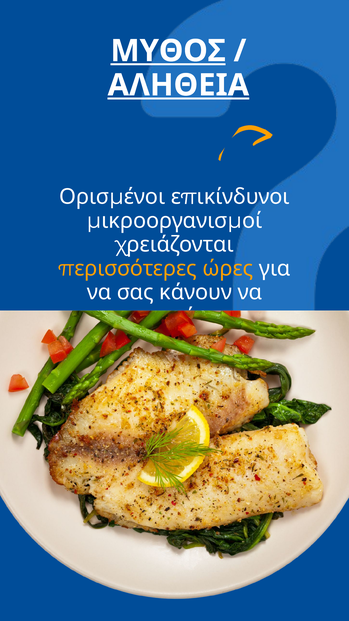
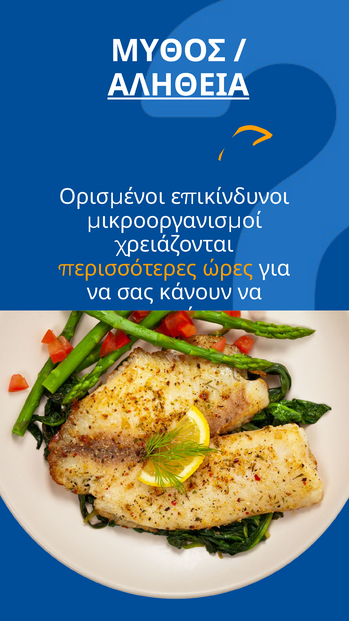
ΜΥΘΟΣ underline: present -> none (168, 51)
